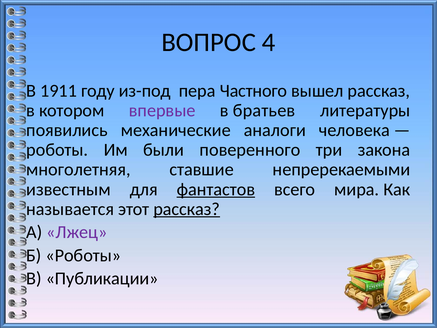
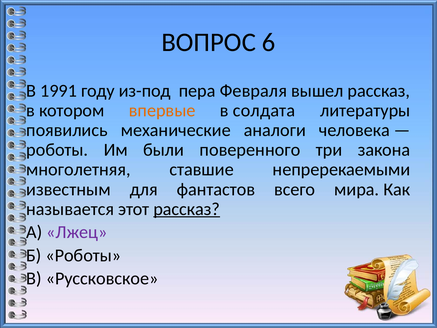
4: 4 -> 6 (269, 42)
1911: 1911 -> 1991 (59, 91)
Частного: Частного -> Февраля (253, 91)
впервые colour: purple -> orange (162, 111)
братьев: братьев -> солдата (264, 111)
фантастов underline: present -> none (216, 189)
Публикации: Публикации -> Руссковское (102, 278)
